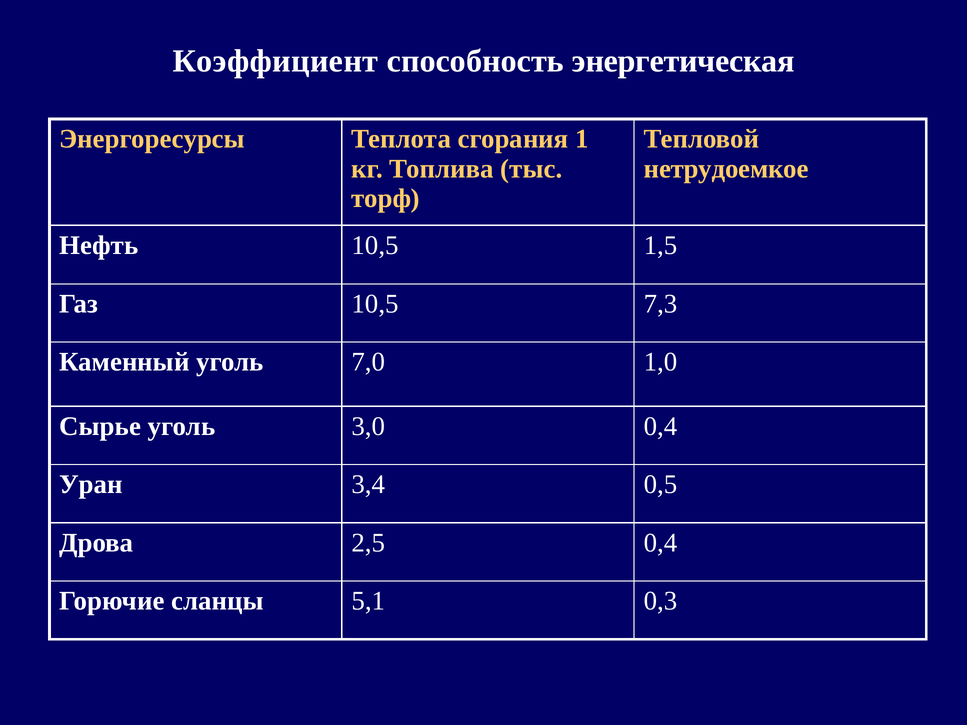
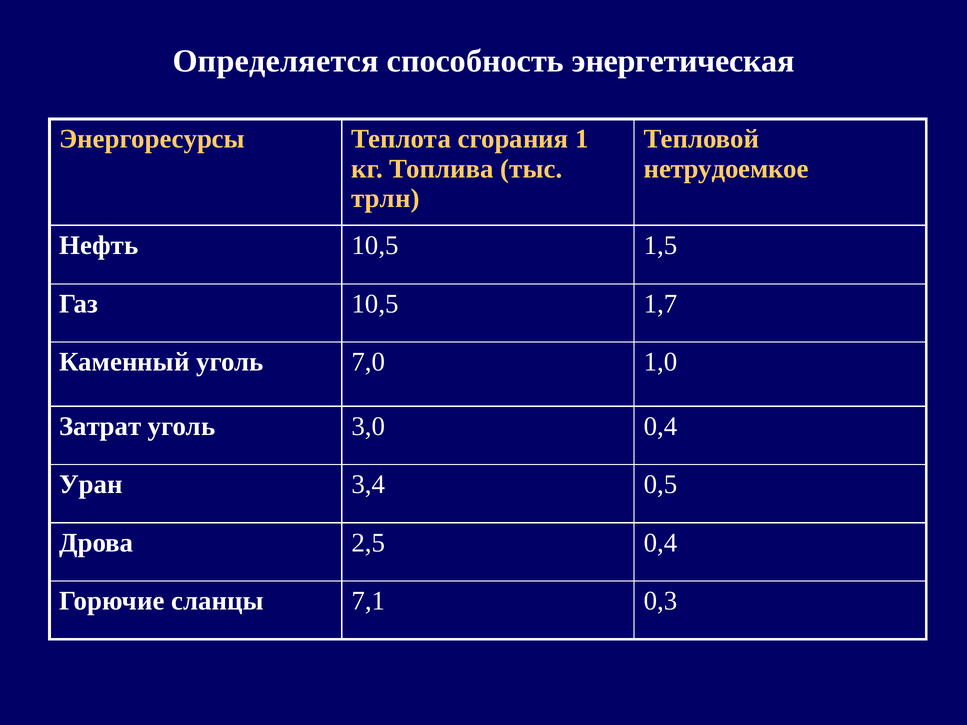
Коэффициент: Коэффициент -> Определяется (276, 61)
торф: торф -> трлн (386, 199)
7,3: 7,3 -> 1,7 (661, 304)
Сырье: Сырье -> Затрат (100, 426)
5,1: 5,1 -> 7,1 (368, 601)
